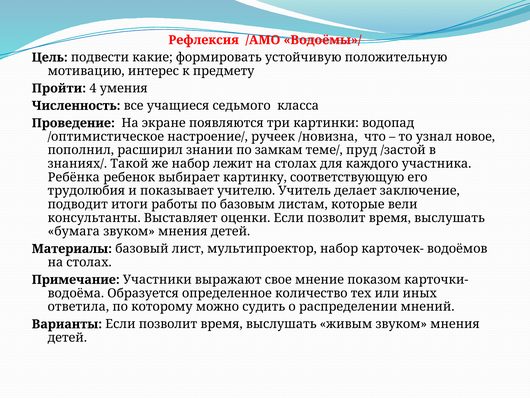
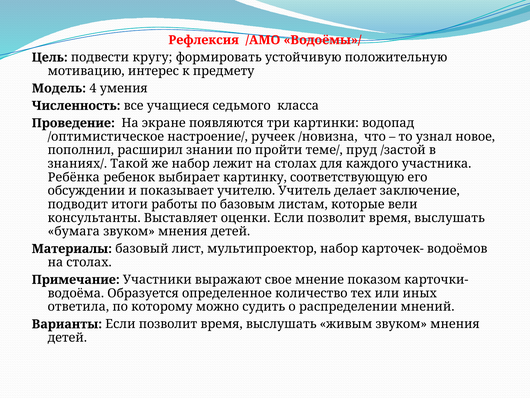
какие: какие -> кругу (152, 57)
Пройти: Пройти -> Модель (59, 88)
замкам: замкам -> пройти (279, 150)
трудолюбия: трудолюбия -> обсуждении (86, 191)
